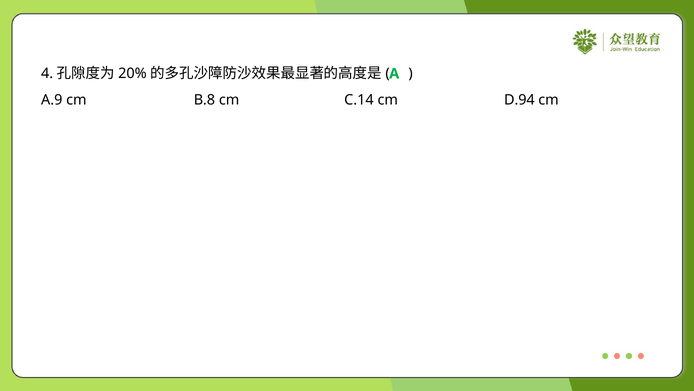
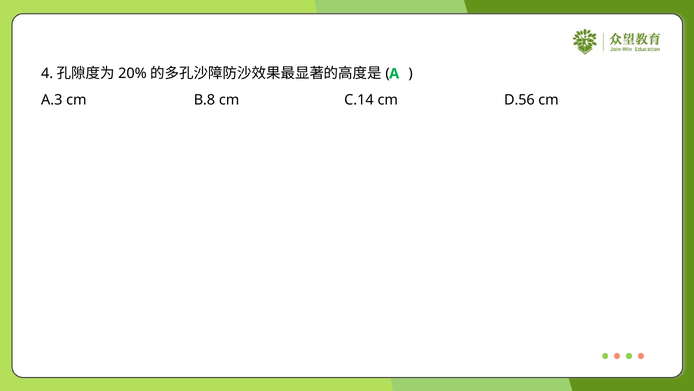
A.9: A.9 -> A.3 (52, 100)
D.94: D.94 -> D.56 (519, 100)
